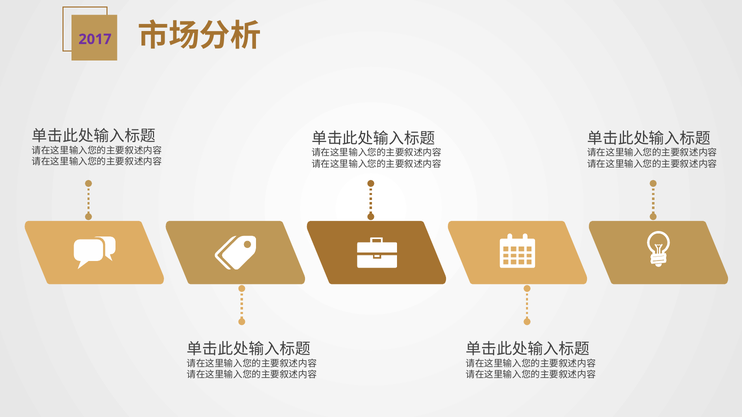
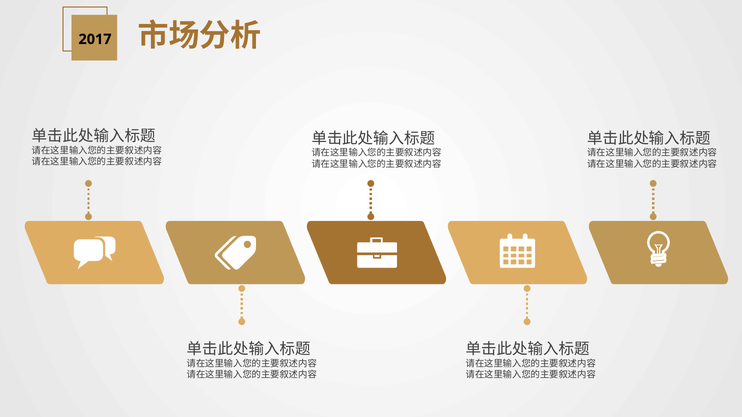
2017 colour: purple -> black (95, 39)
